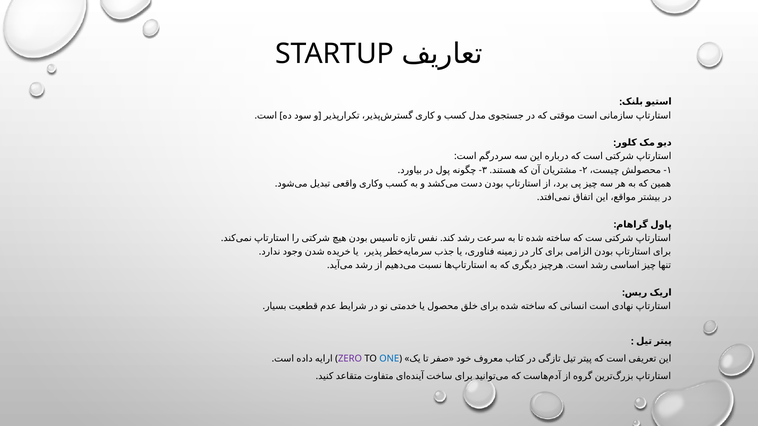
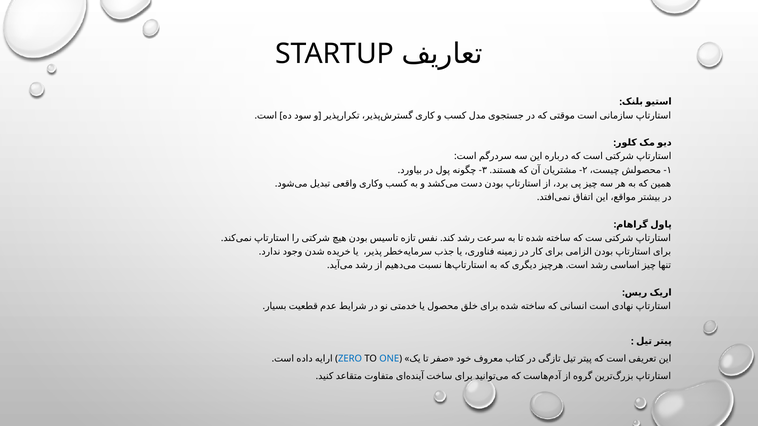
ZERO colour: purple -> blue (350, 359)
